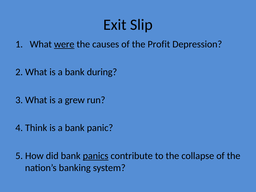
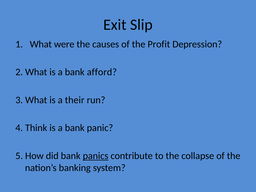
were underline: present -> none (64, 44)
during: during -> afford (102, 72)
grew: grew -> their (75, 100)
